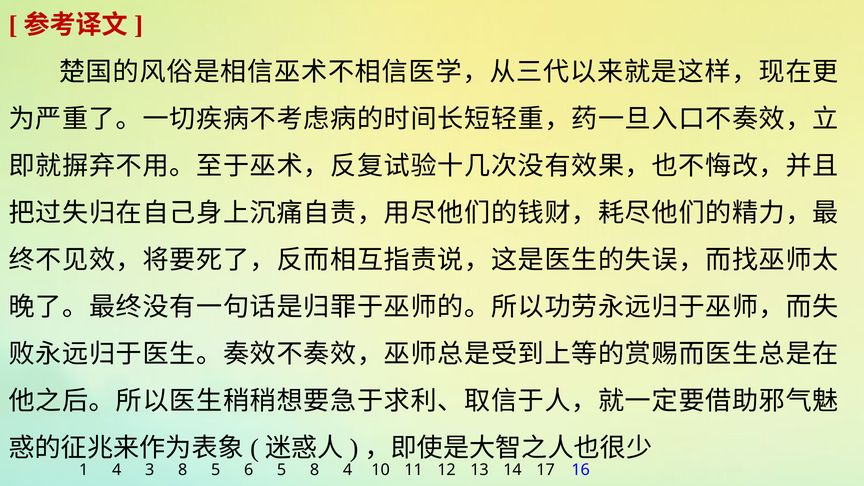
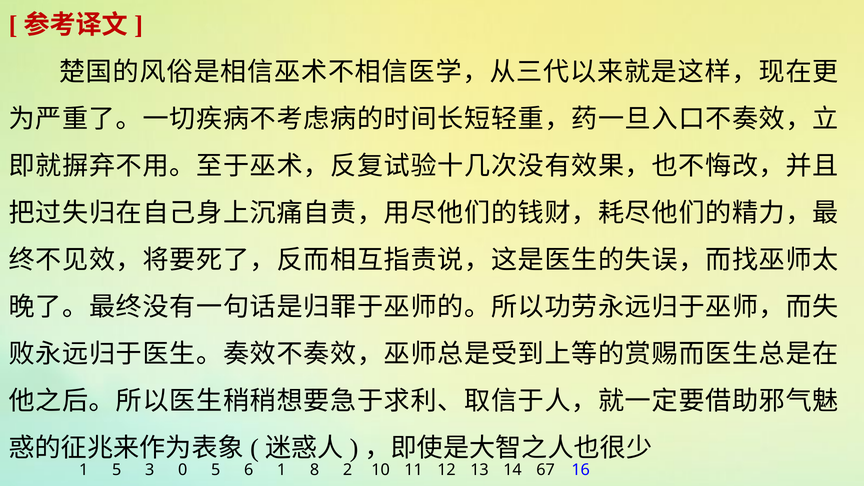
1 4: 4 -> 5 (117, 470)
3 8: 8 -> 0 (183, 470)
6 5: 5 -> 1 (282, 470)
8 4: 4 -> 2 (348, 470)
17: 17 -> 67 (546, 470)
